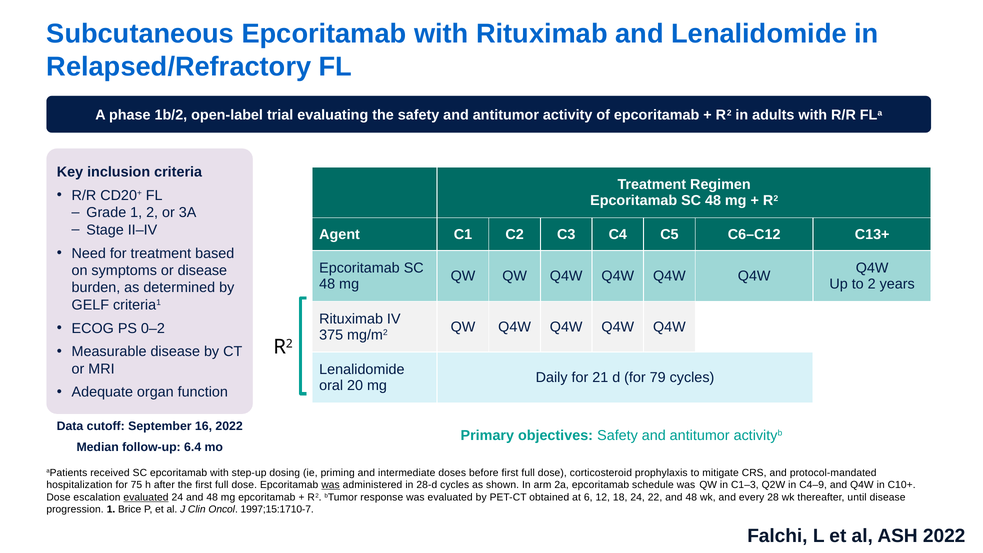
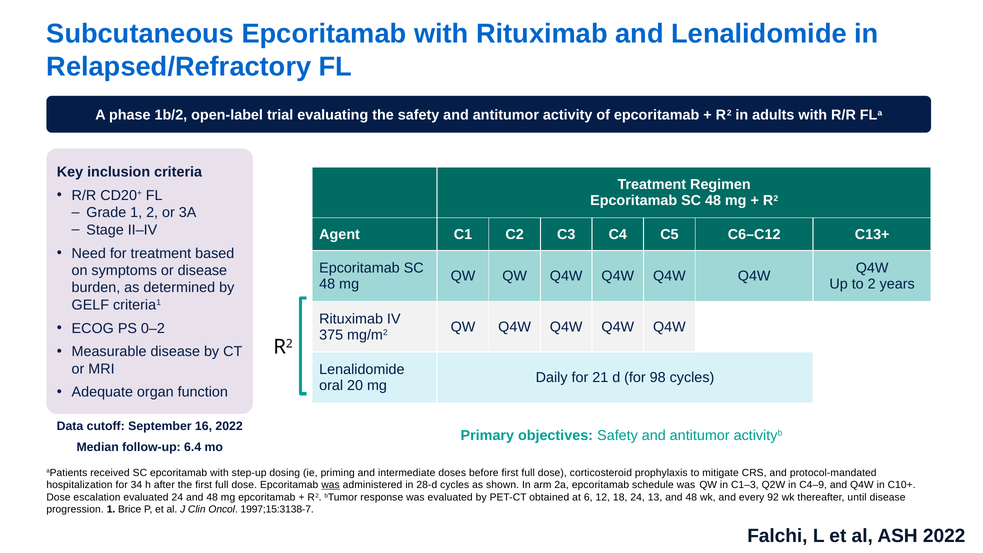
79: 79 -> 98 (658, 378)
75: 75 -> 34 (136, 485)
evaluated underline: present -> none (146, 497)
22: 22 -> 13 (655, 497)
28: 28 -> 92 (773, 497)
1997;15:1710-7: 1997;15:1710-7 -> 1997;15:3138-7 (277, 509)
